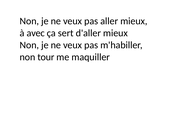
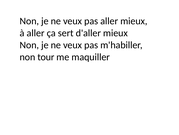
à avec: avec -> aller (36, 33)
